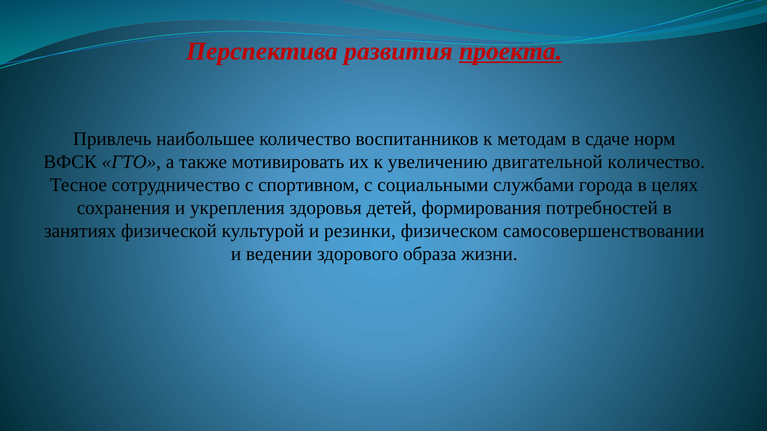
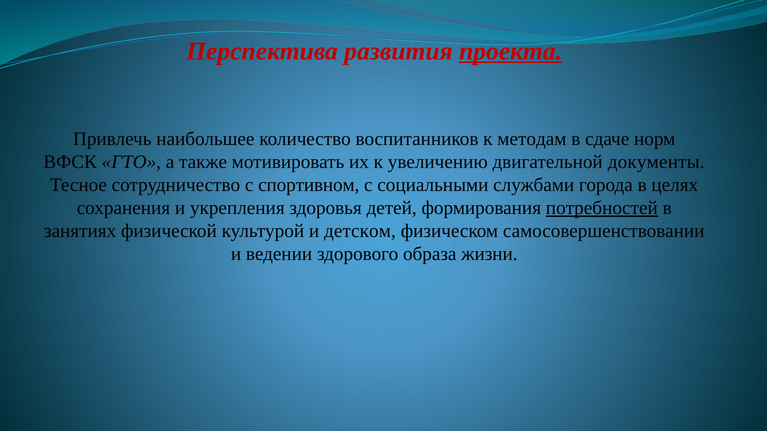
двигательной количество: количество -> документы (656, 162)
потребностей underline: none -> present (602, 208)
резинки: резинки -> детском (360, 231)
